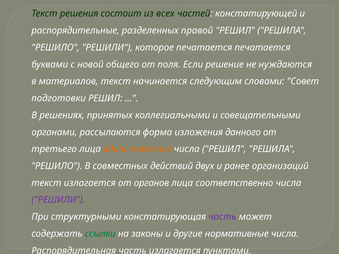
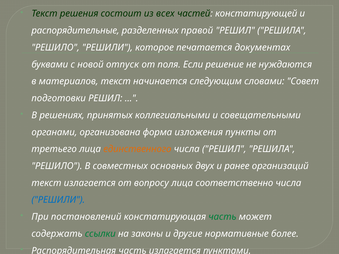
печатается печатается: печатается -> документах (262, 48)
общего: общего -> отпуск (123, 64)
рассылаются: рассылаются -> организована (110, 132)
данного: данного -> пункты (243, 132)
действий: действий -> основных (172, 166)
органов: органов -> вопросу (151, 183)
РЕШИЛИ colour: purple -> blue (58, 200)
структурными: структурными -> постановлений (86, 217)
часть colour: purple -> green (222, 217)
нормативные числа: числа -> более (285, 234)
